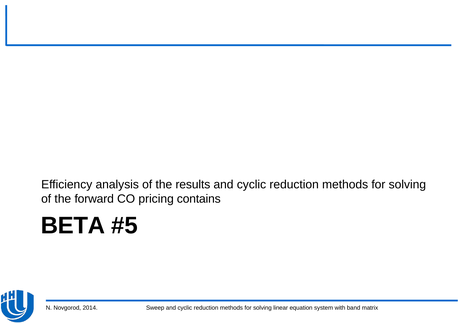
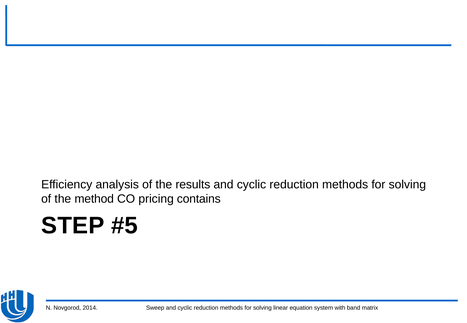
forward: forward -> method (94, 199)
BETA: BETA -> STEP (73, 226)
